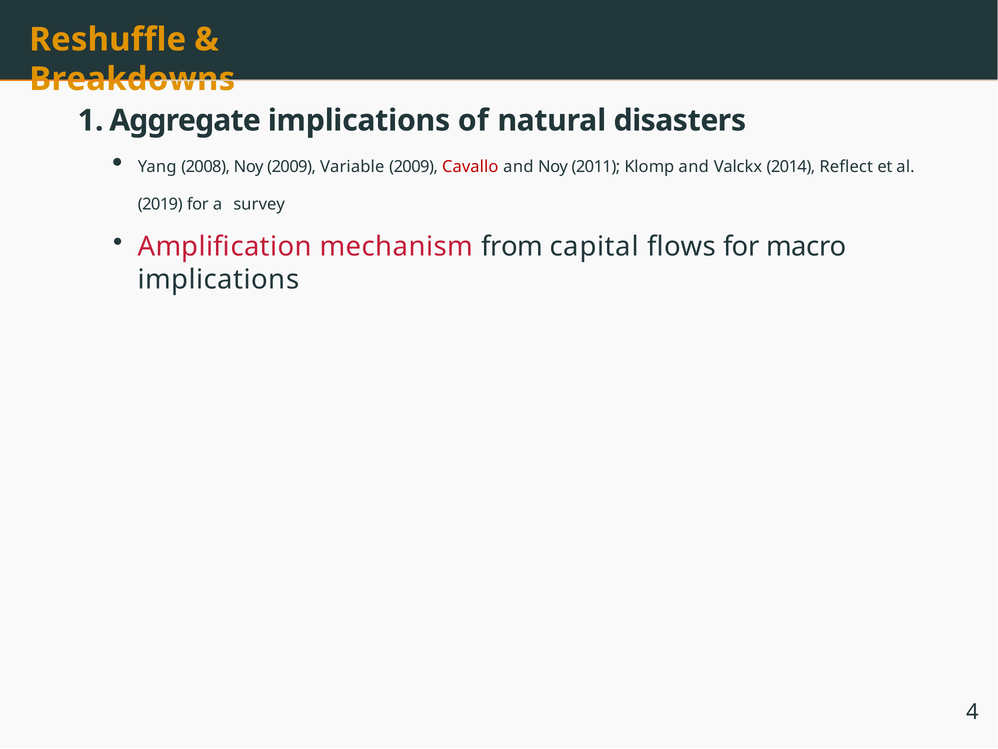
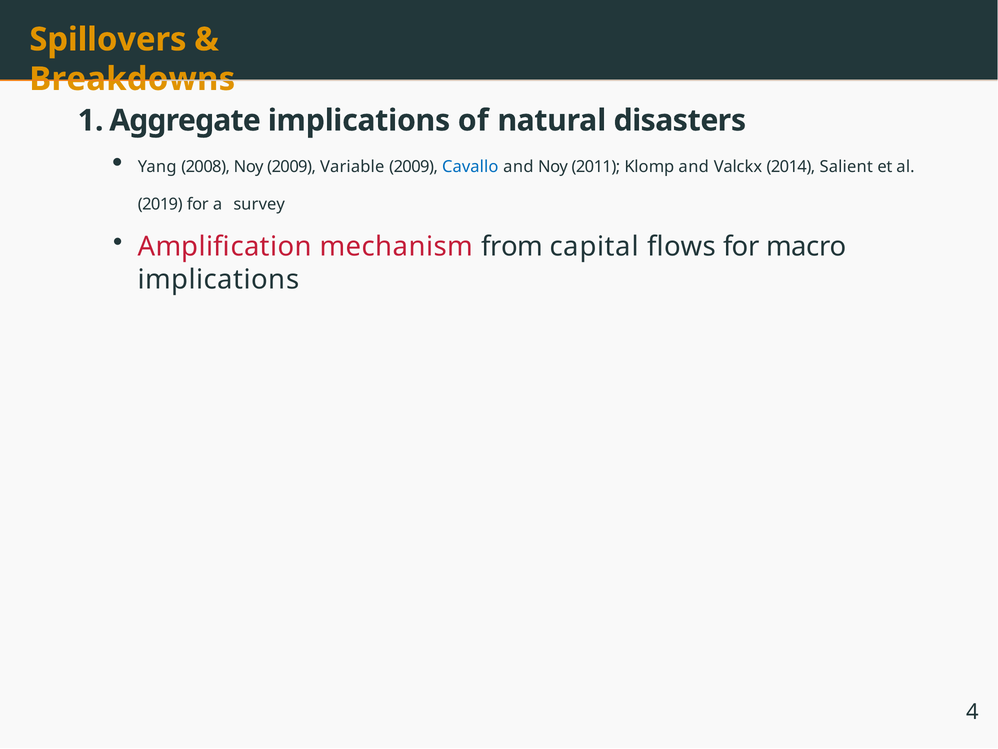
Reshuffle: Reshuffle -> Spillovers (108, 40)
Cavallo colour: red -> blue (470, 167)
Reflect: Reflect -> Salient (846, 167)
